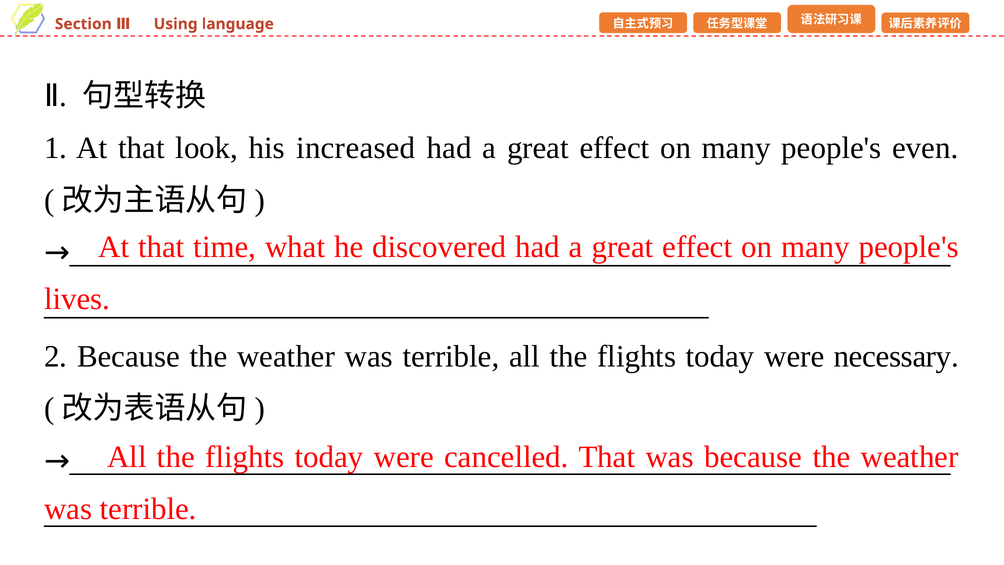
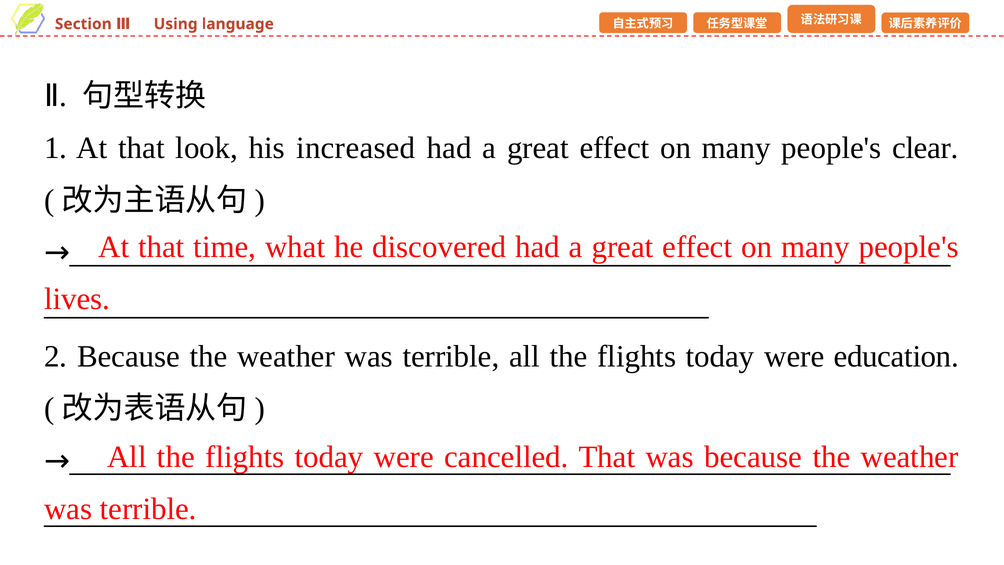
even: even -> clear (925, 148)
necessary: necessary -> education (896, 356)
